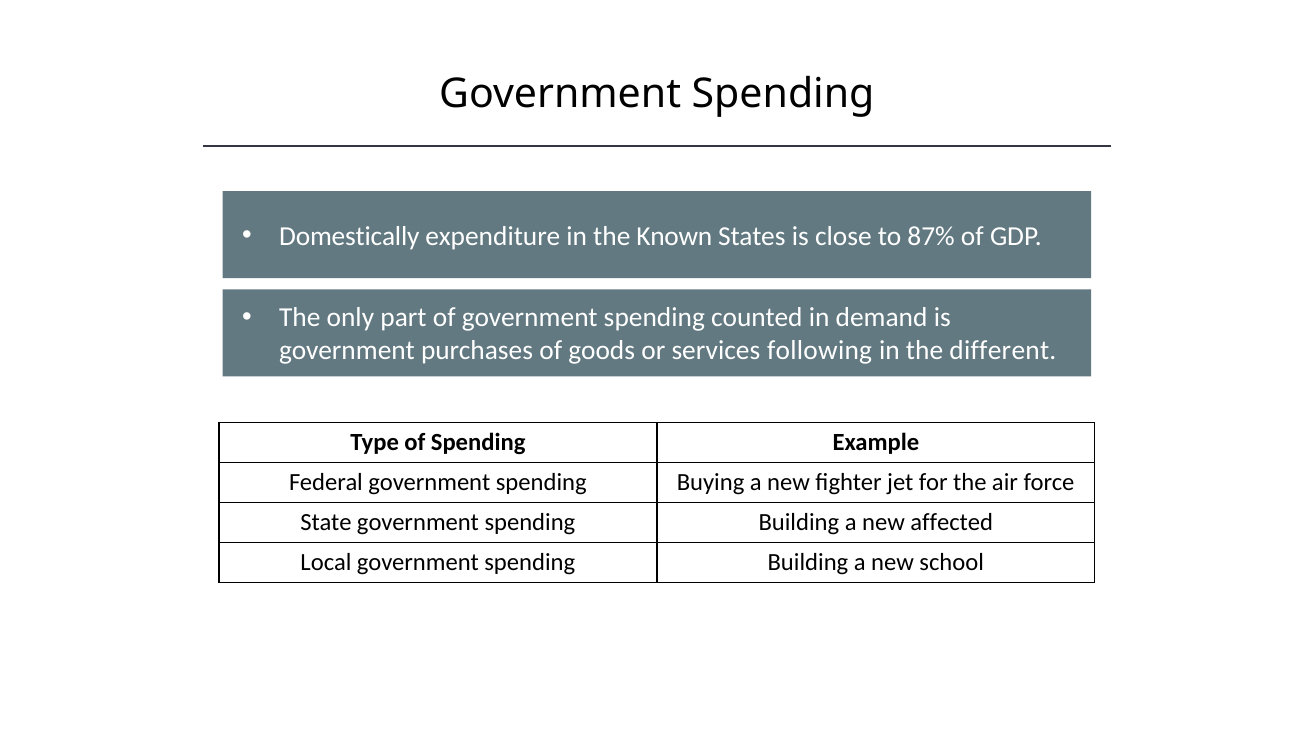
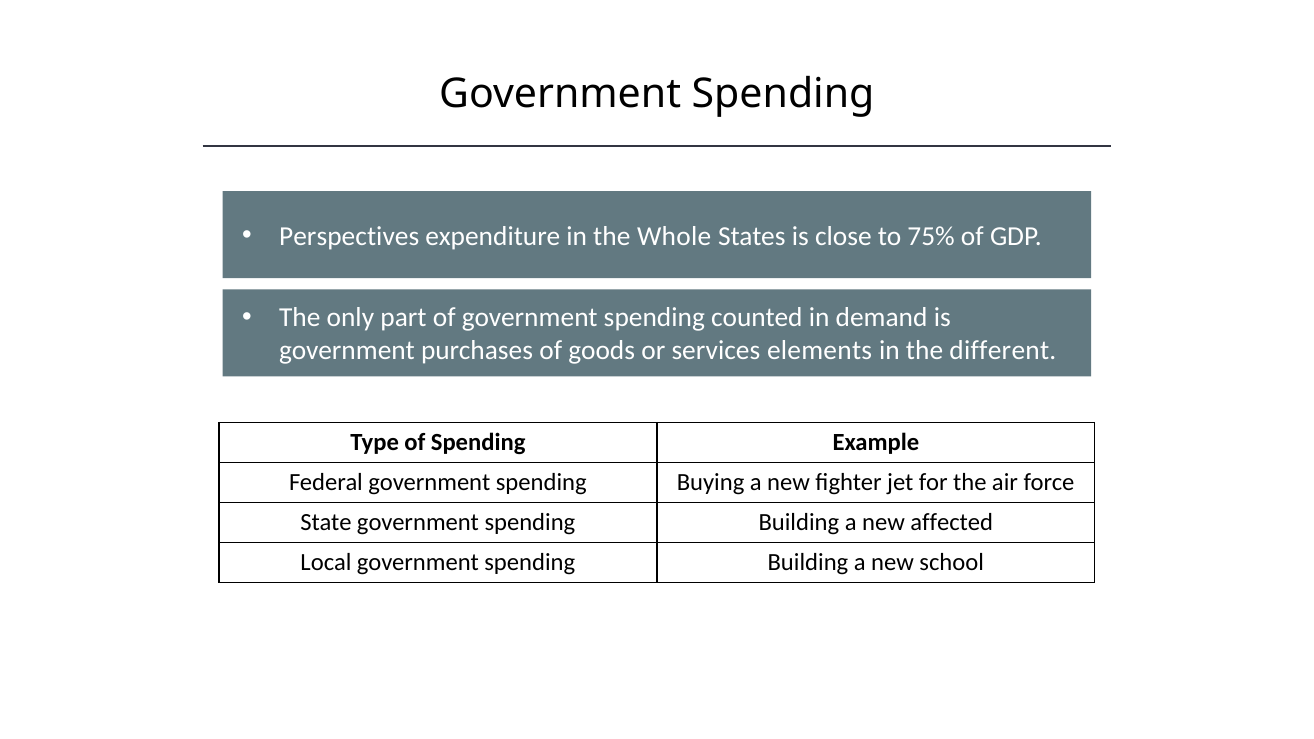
Domestically: Domestically -> Perspectives (349, 236)
Known: Known -> Whole (674, 236)
87%: 87% -> 75% (931, 236)
following: following -> elements (820, 351)
